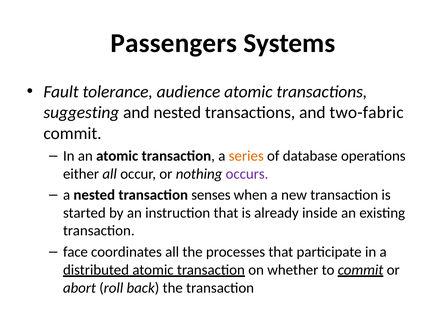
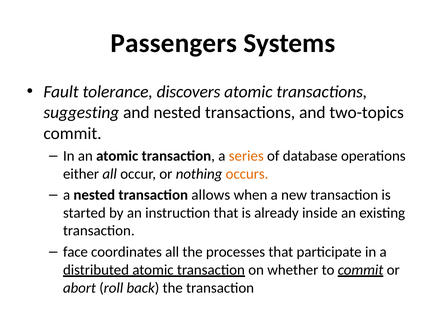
audience: audience -> discovers (189, 92)
two-fabric: two-fabric -> two-topics (367, 113)
occurs colour: purple -> orange (247, 174)
senses: senses -> allows (211, 195)
